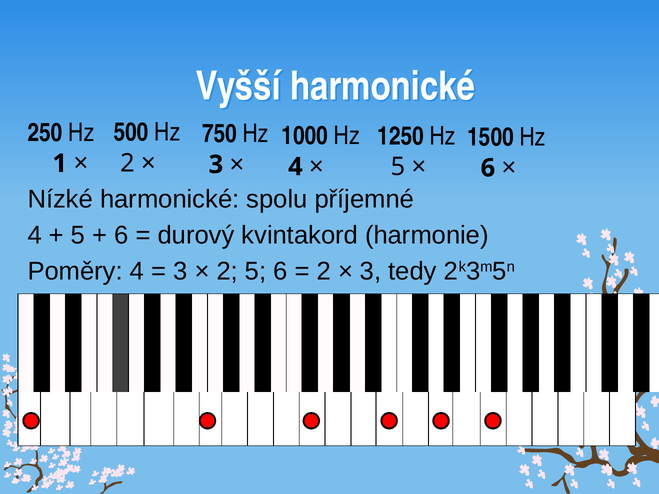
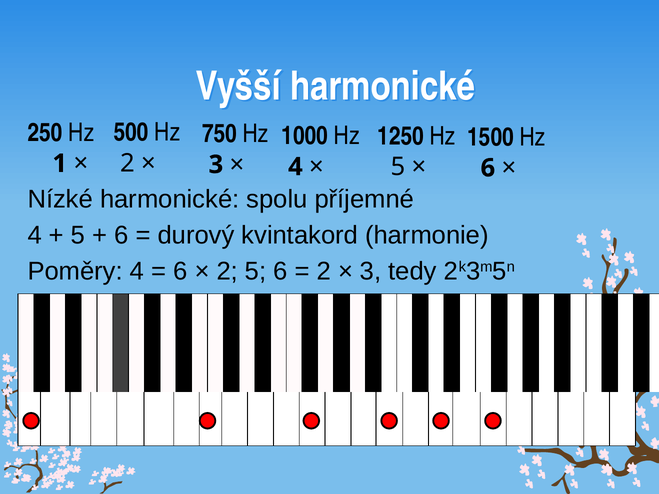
3: 3 -> 6 (180, 271)
